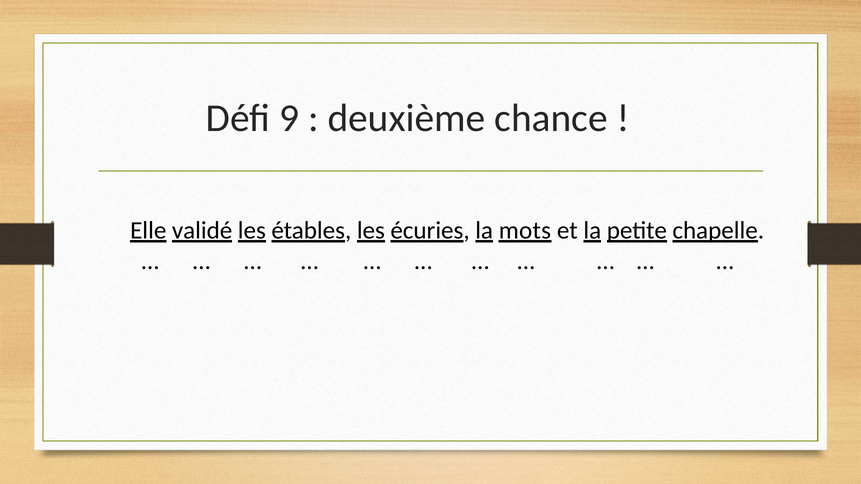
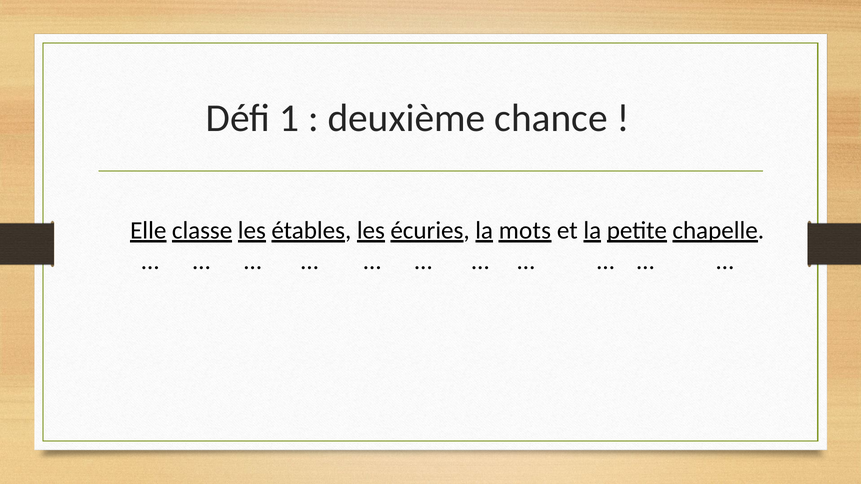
9: 9 -> 1 (289, 118)
validé: validé -> classe (202, 231)
